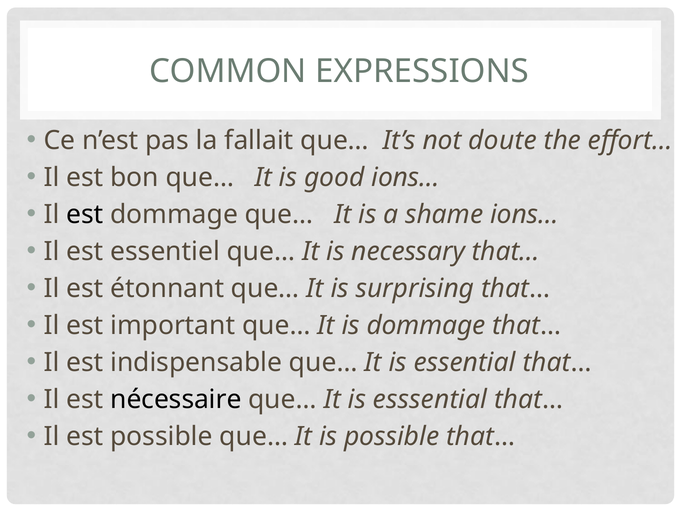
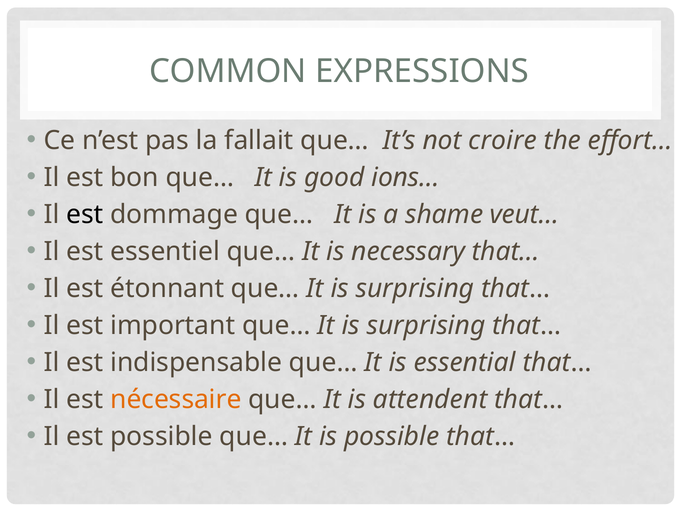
doute: doute -> croire (503, 140)
shame ions…: ions… -> veut… (524, 214)
dommage: dommage -> surprising (426, 325)
nécessaire colour: black -> orange (176, 399)
esssential: esssential -> attendent (430, 399)
